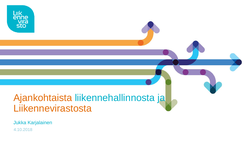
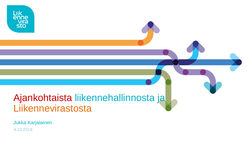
Ajankohtaista colour: orange -> red (43, 98)
